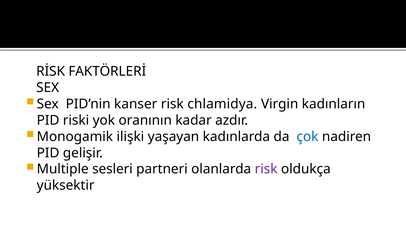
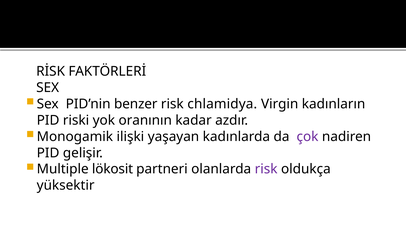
kanser: kanser -> benzer (136, 104)
çok colour: blue -> purple (308, 136)
sesleri: sesleri -> lökosit (113, 169)
